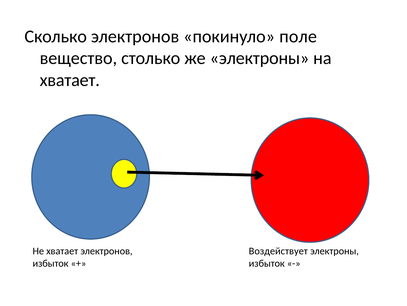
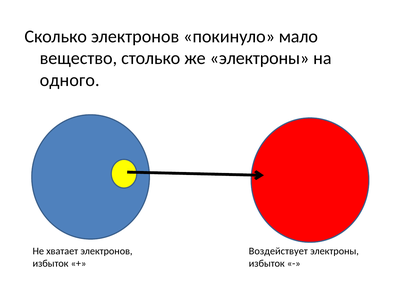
поле: поле -> мало (298, 36)
хватает: хватает -> одного (70, 80)
